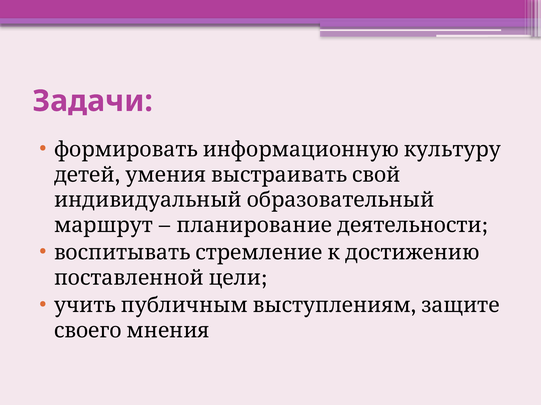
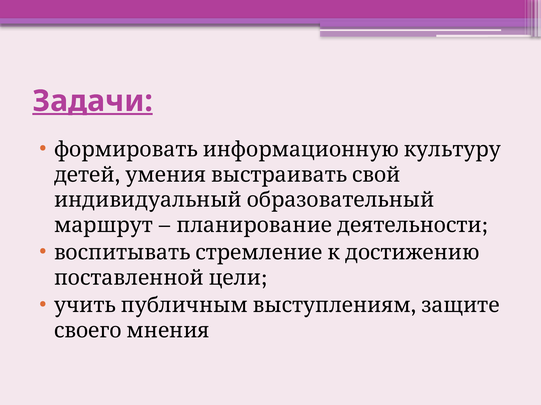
Задачи underline: none -> present (93, 101)
